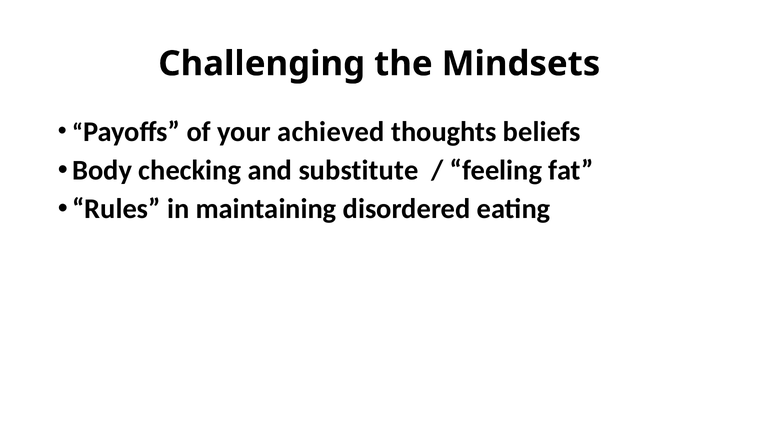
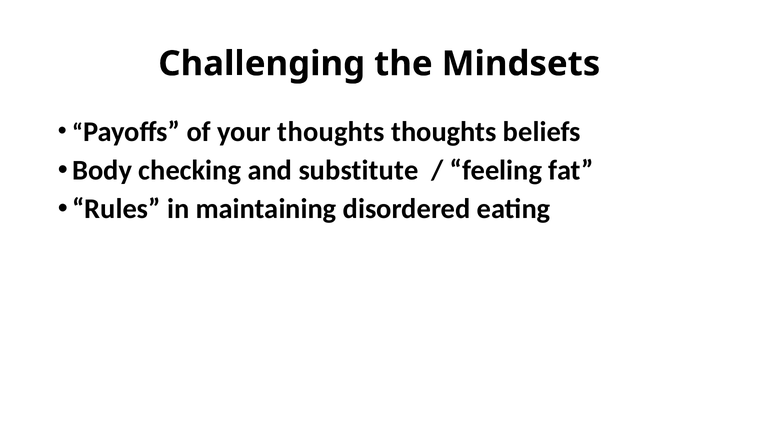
your achieved: achieved -> thoughts (331, 132)
